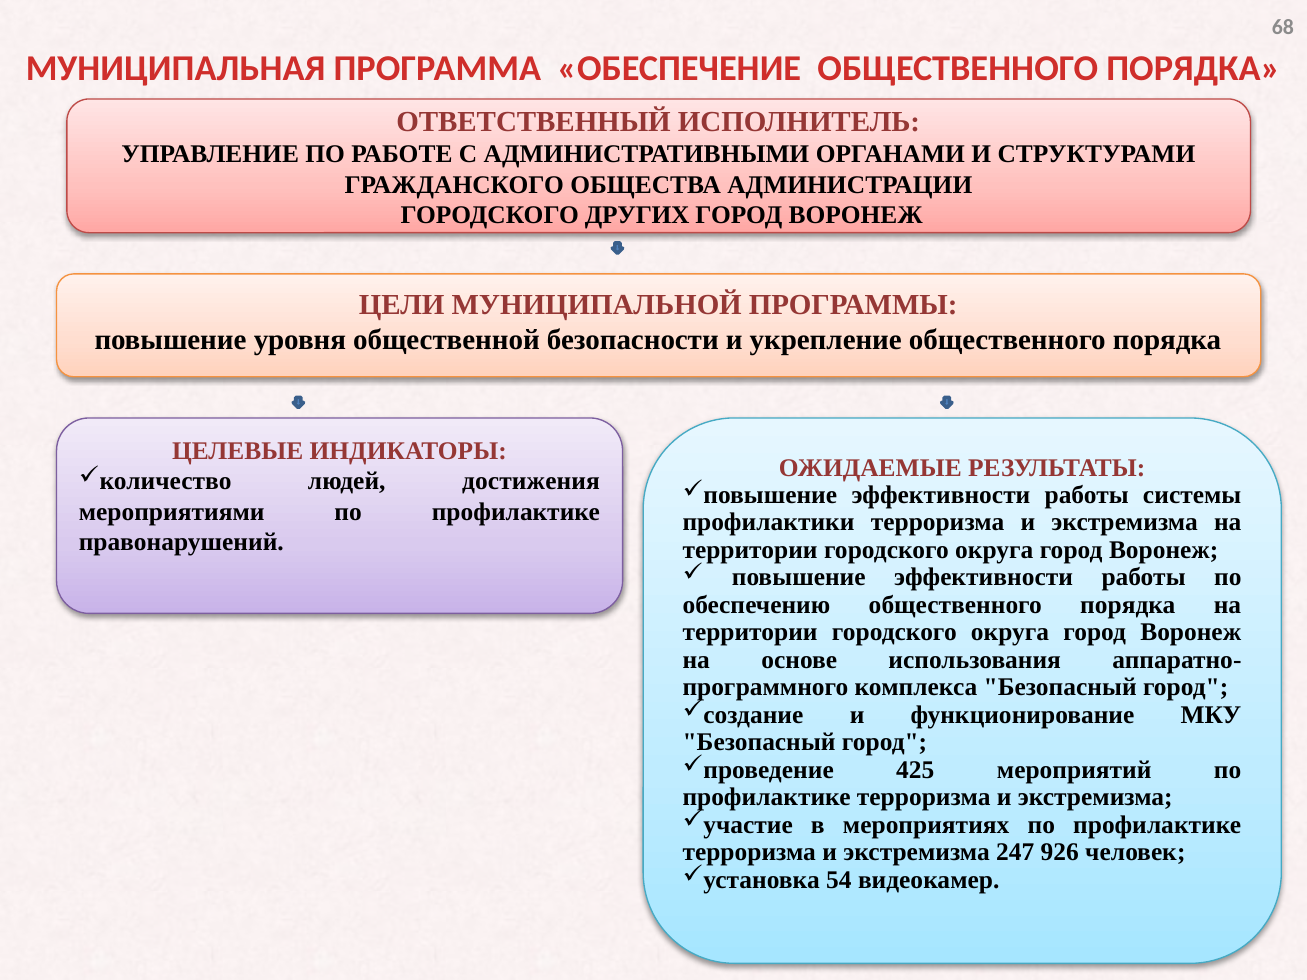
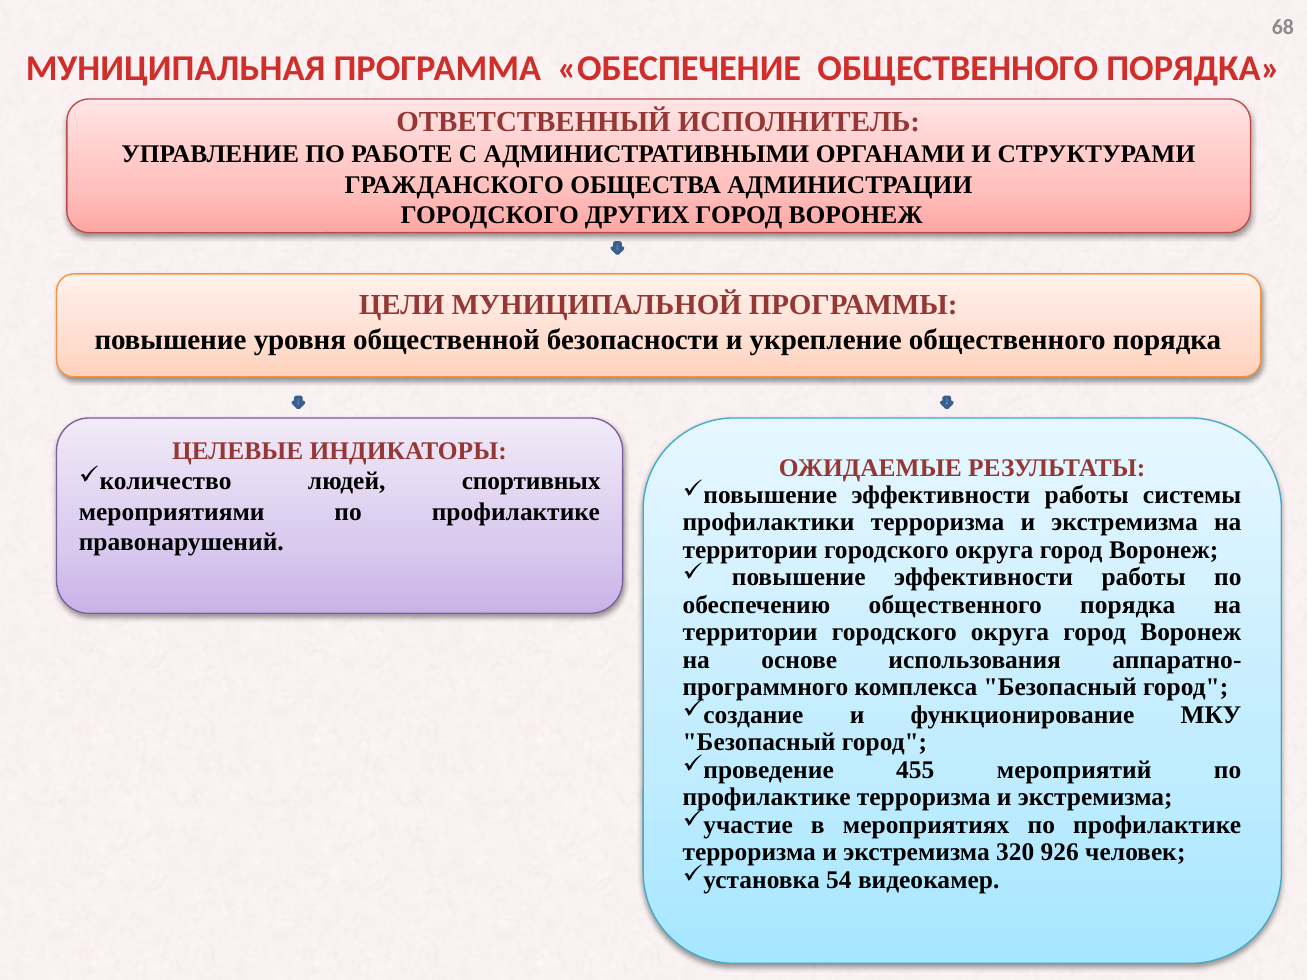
достижения: достижения -> спортивных (531, 482)
425: 425 -> 455 (915, 770)
247: 247 -> 320 (1015, 852)
